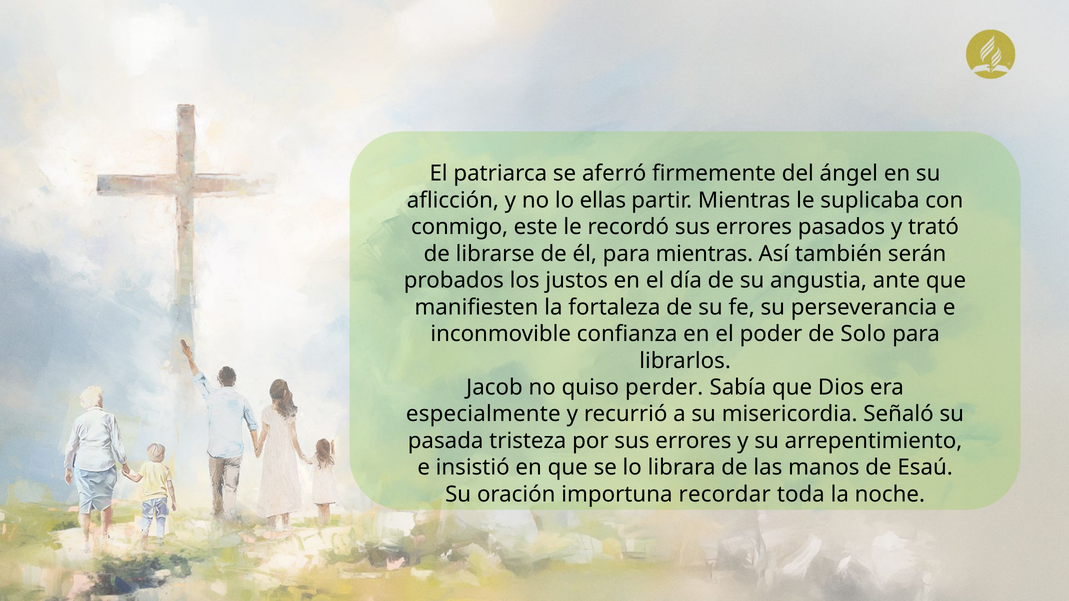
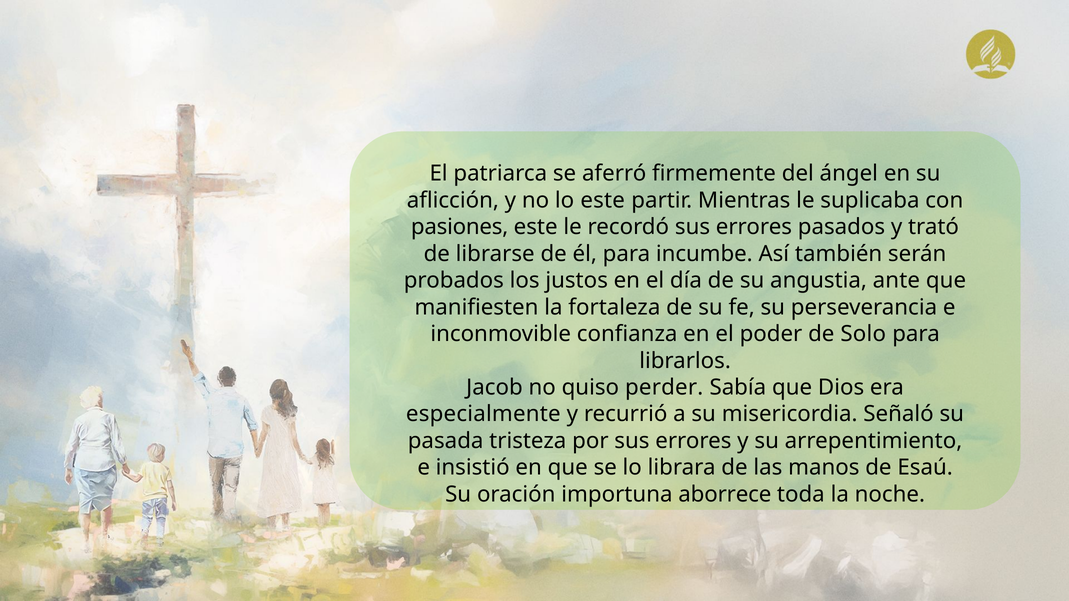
lo ellas: ellas -> este (603, 200)
conmigo: conmigo -> pasiones (460, 227)
para mientras: mientras -> incumbe (704, 254)
recordar: recordar -> aborrece (725, 495)
